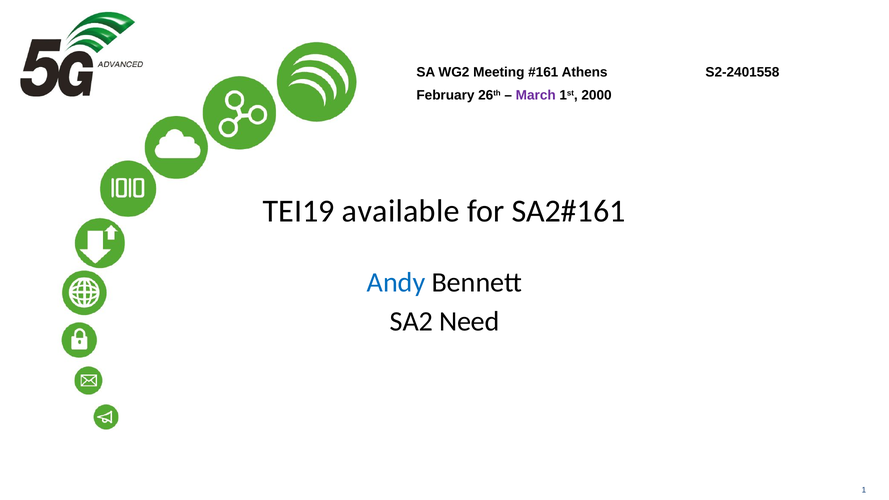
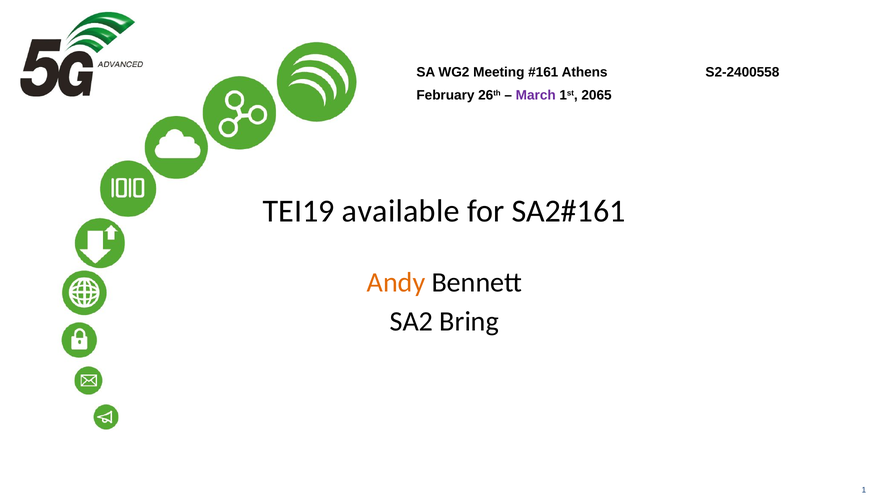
S2-2401558: S2-2401558 -> S2-2400558 (742, 72)
2000: 2000 -> 2065 (597, 95)
Andy colour: blue -> orange (396, 282)
Need: Need -> Bring (469, 322)
